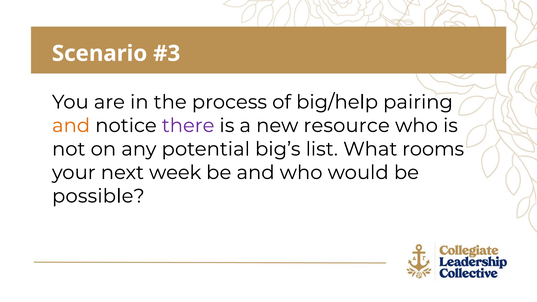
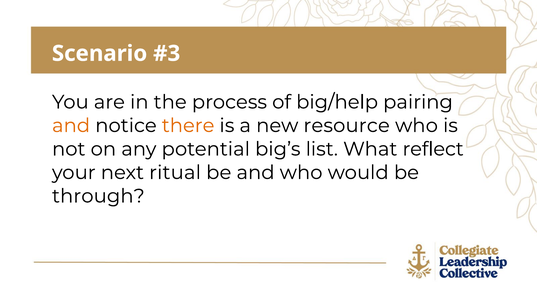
there colour: purple -> orange (188, 126)
rooms: rooms -> reflect (433, 149)
week: week -> ritual (175, 173)
possible: possible -> through (98, 196)
